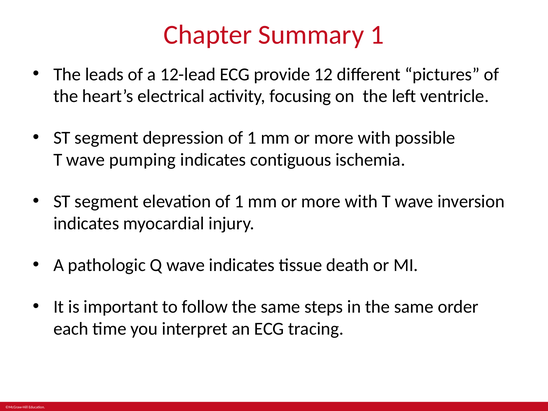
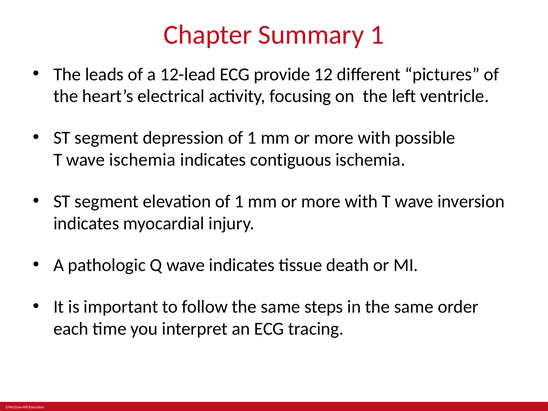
wave pumping: pumping -> ischemia (142, 160)
